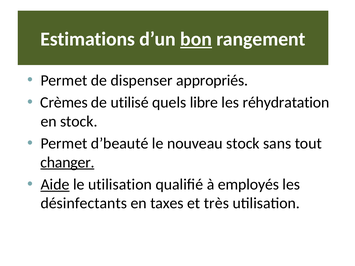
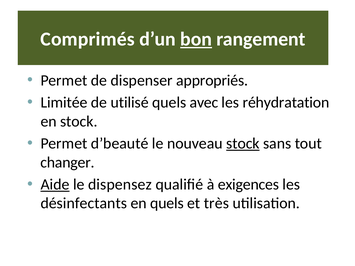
Estimations: Estimations -> Comprimés (88, 39)
Crèmes: Crèmes -> Limitée (64, 102)
libre: libre -> avec (204, 102)
stock underline: none -> present (243, 144)
changer underline: present -> none (68, 162)
le utilisation: utilisation -> dispensez (120, 185)
employés: employés -> exigences (248, 185)
en taxes: taxes -> quels (167, 203)
